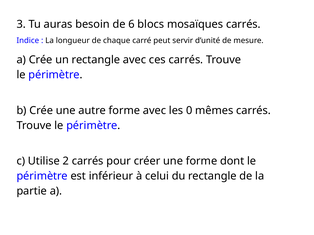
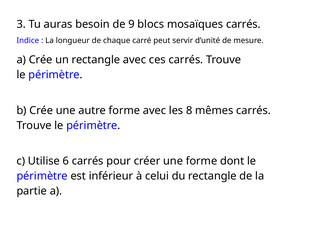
6: 6 -> 9 (132, 24)
0: 0 -> 8 (189, 111)
2: 2 -> 6 (66, 161)
